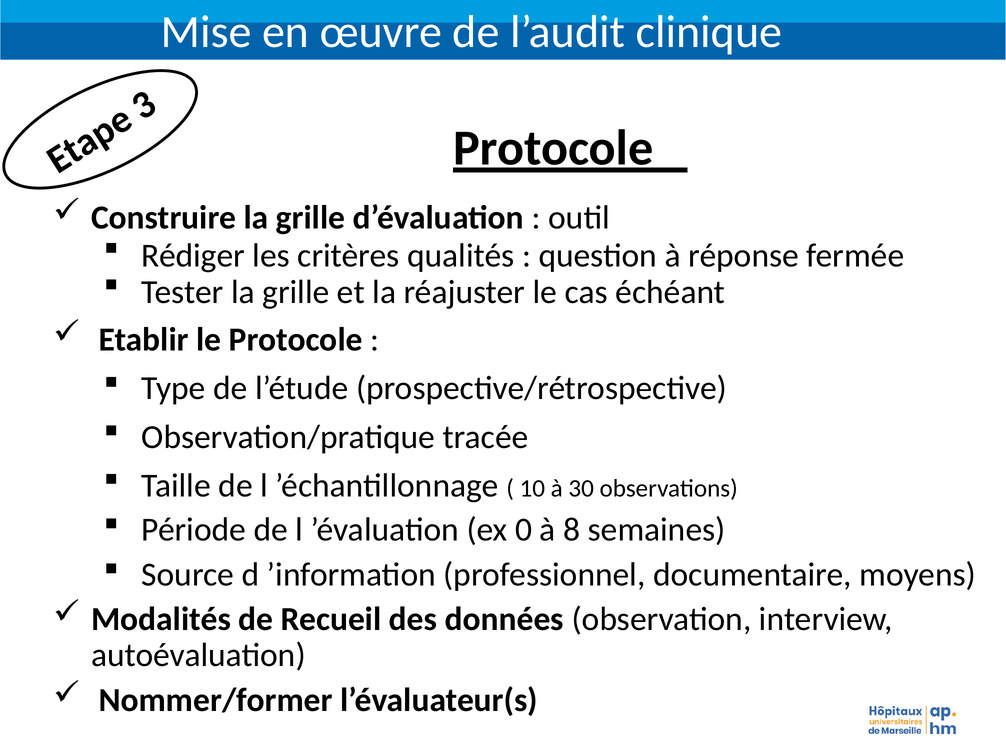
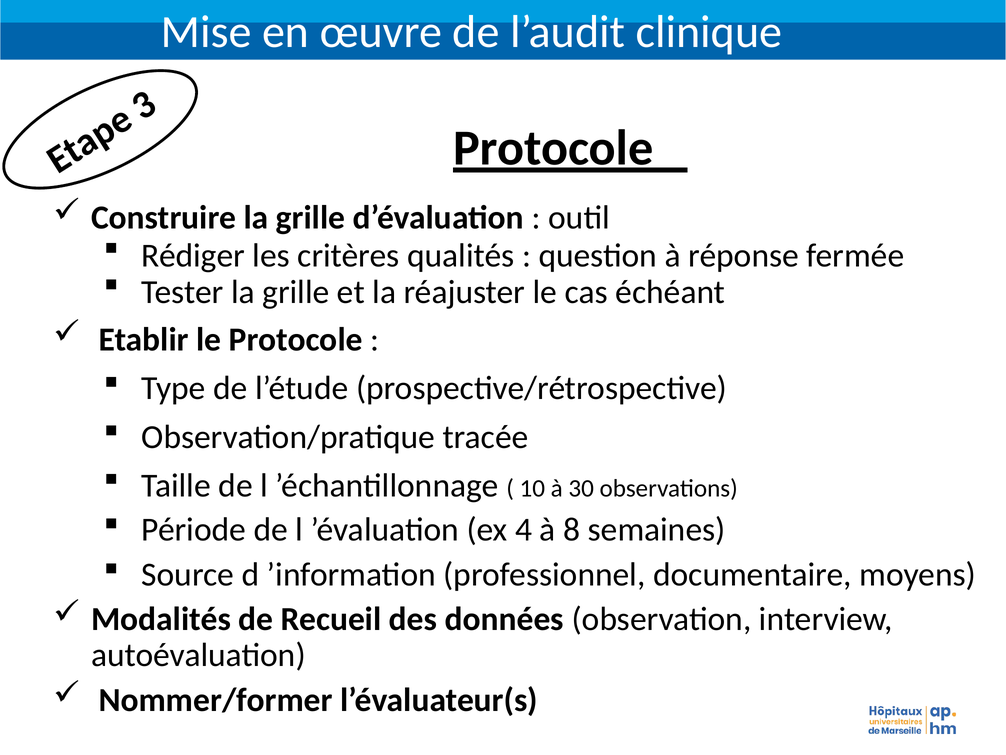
0: 0 -> 4 (523, 530)
